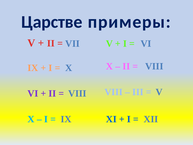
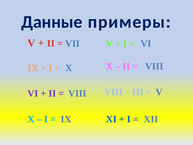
Царстве: Царстве -> Данные (52, 22)
